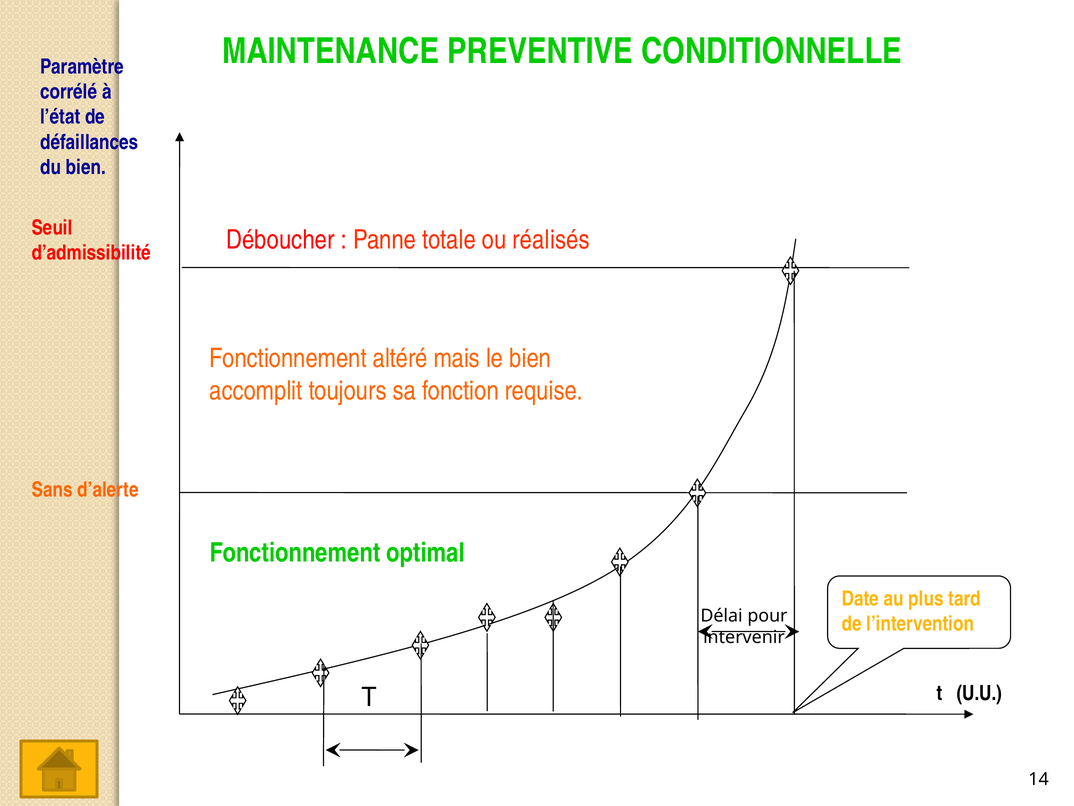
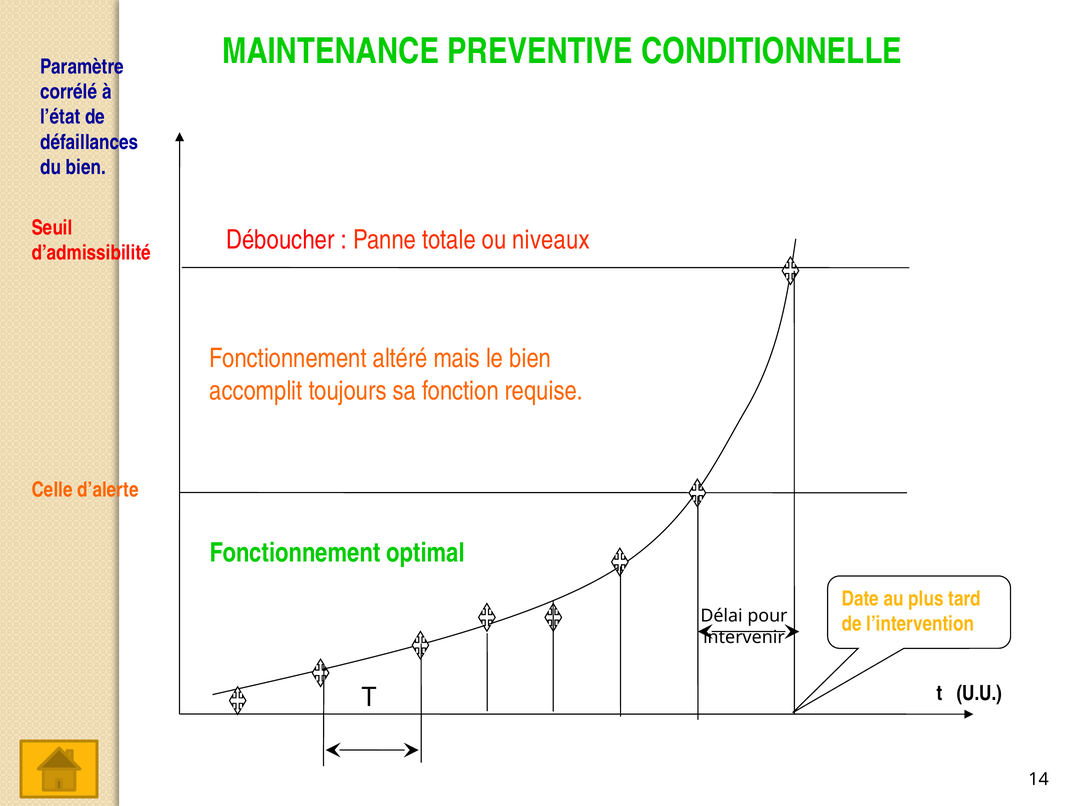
réalisés: réalisés -> niveaux (551, 240)
Sans: Sans -> Celle (52, 490)
